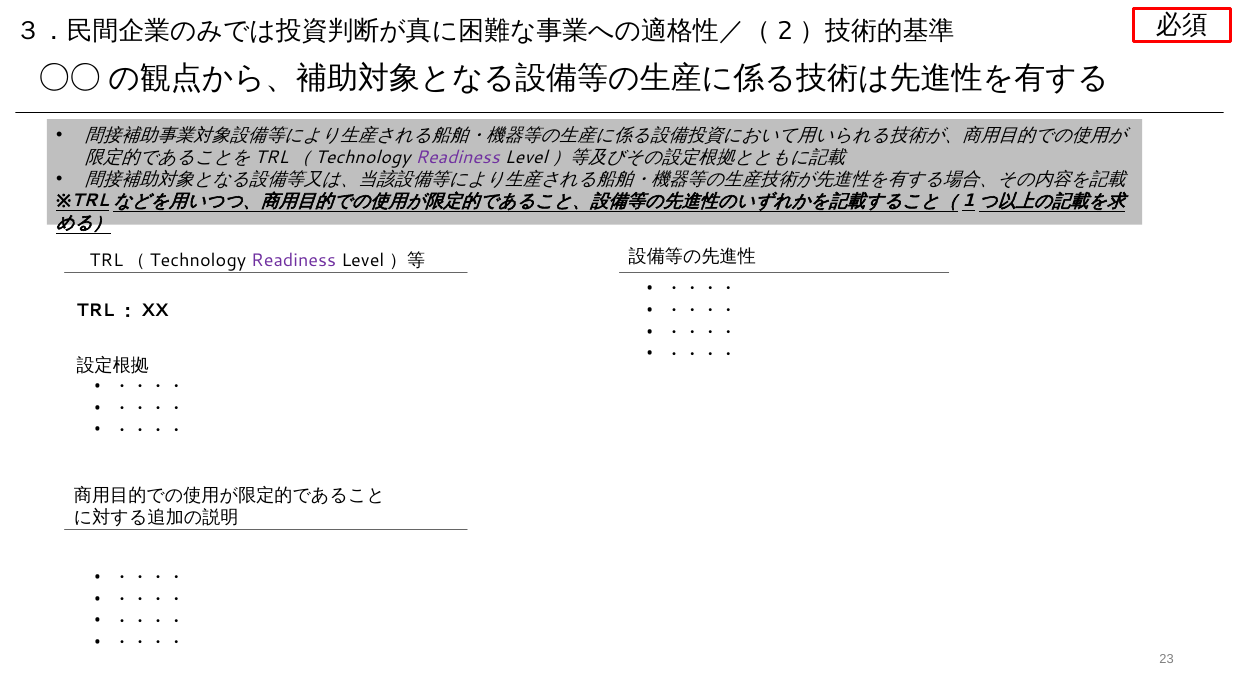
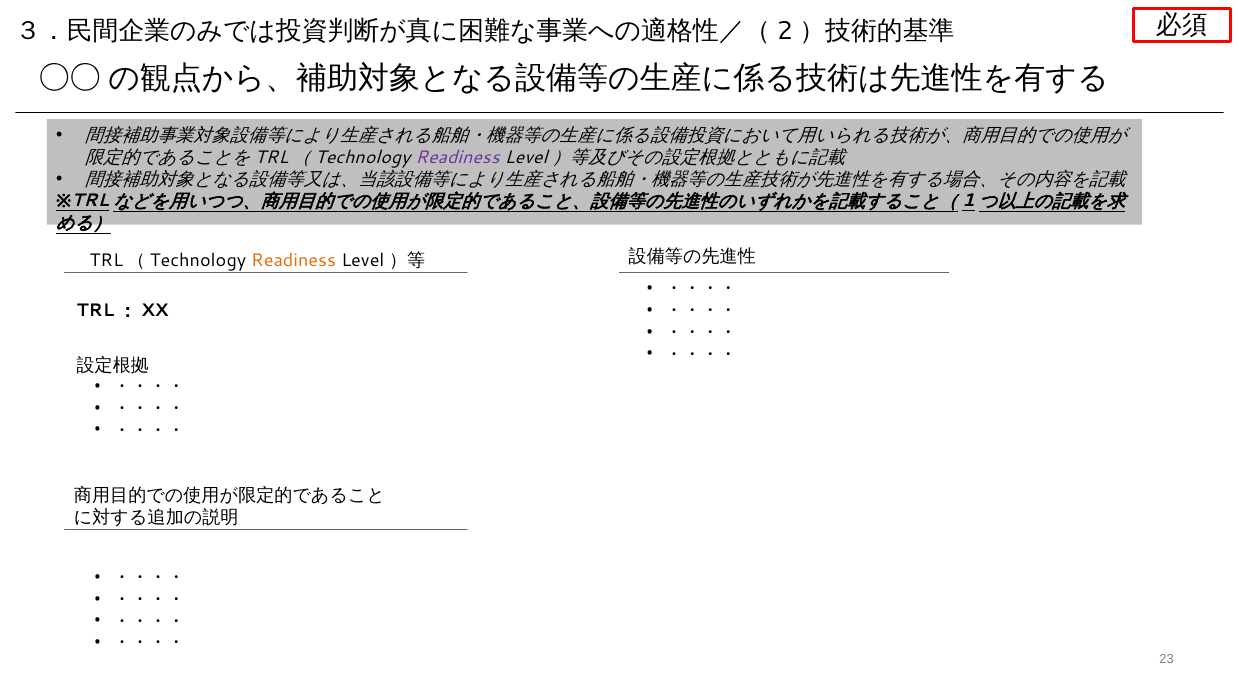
Readiness colour: purple -> orange (294, 260)
